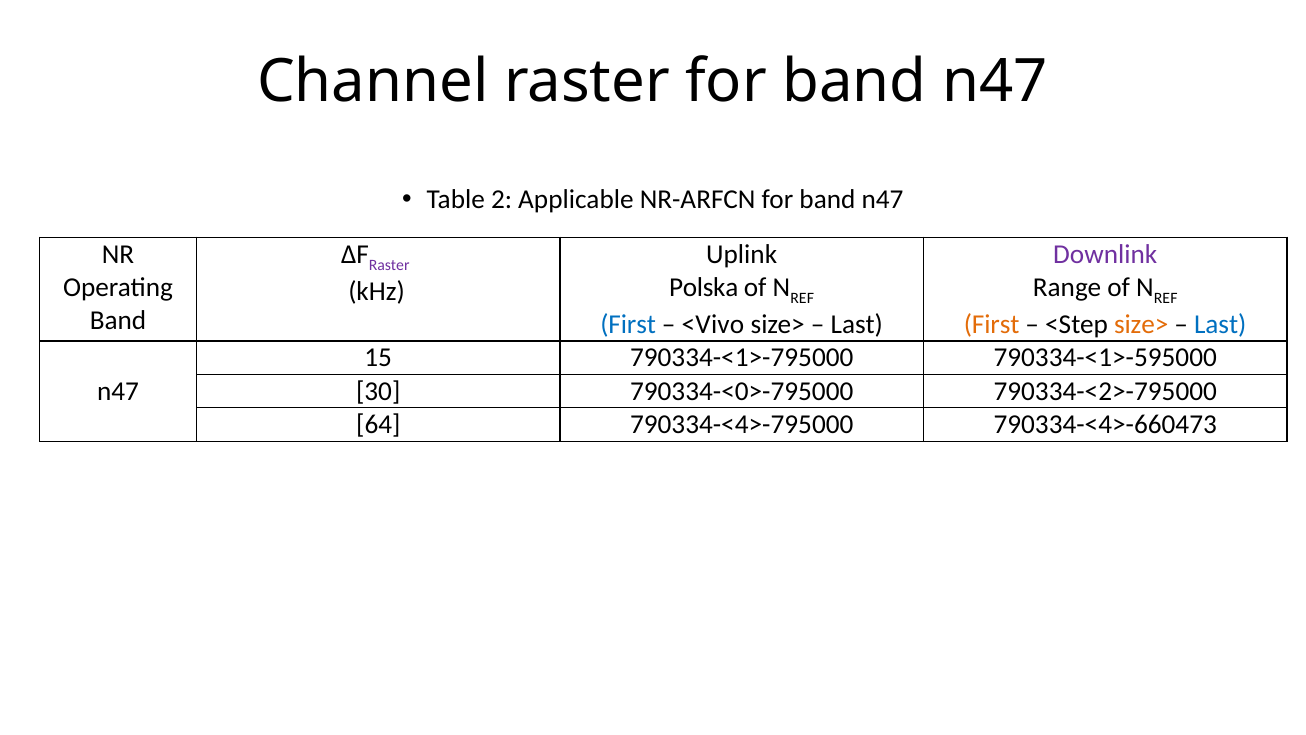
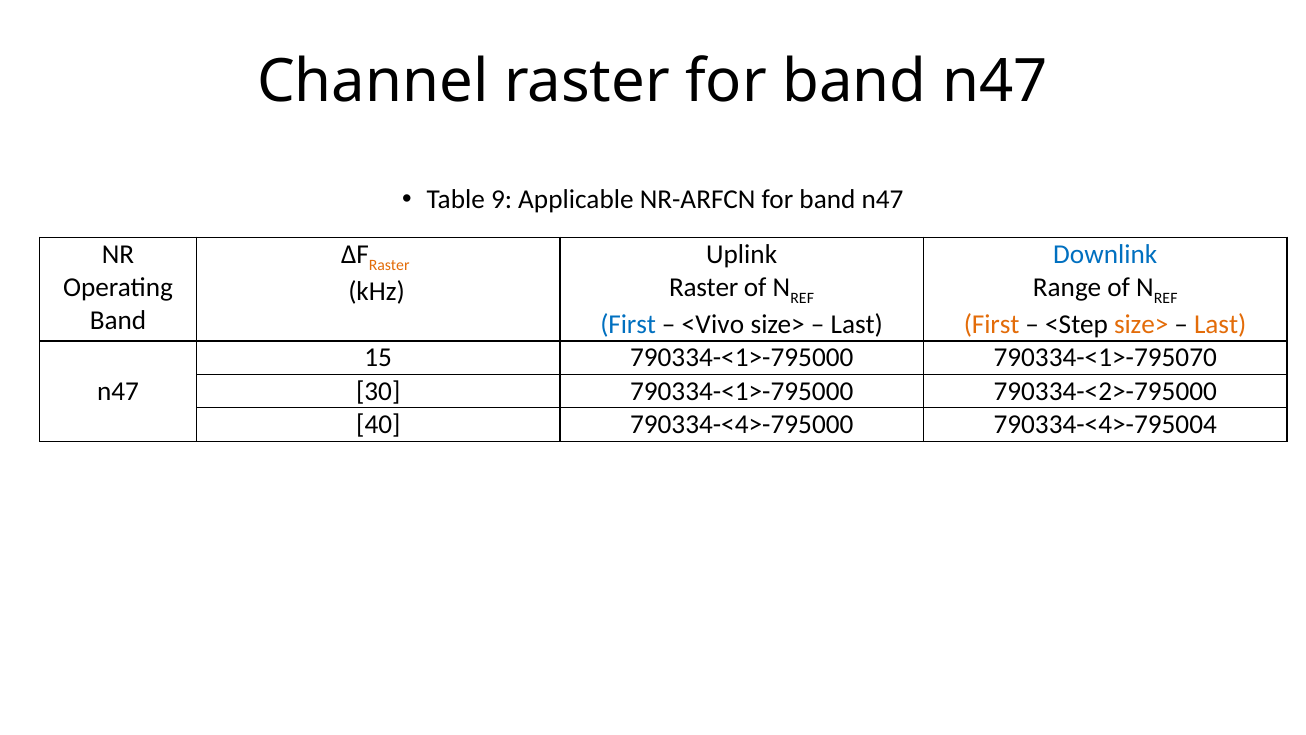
2: 2 -> 9 (502, 200)
Raster colour: purple -> orange (389, 265)
Downlink colour: purple -> blue (1105, 254)
Polska: Polska -> Raster (704, 287)
Last colour: blue -> orange (1220, 324)
790334-<1>-595000: 790334-<1>-595000 -> 790334-<1>-795070 (1105, 358)
30 790334-<0>-795000: 790334-<0>-795000 -> 790334-<1>-795000 (742, 391)
64: 64 -> 40 (378, 424)
790334-<4>-660473: 790334-<4>-660473 -> 790334-<4>-795004 (1105, 424)
